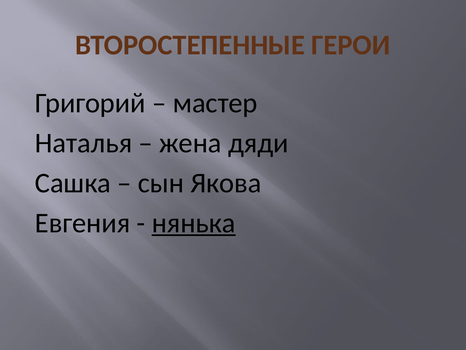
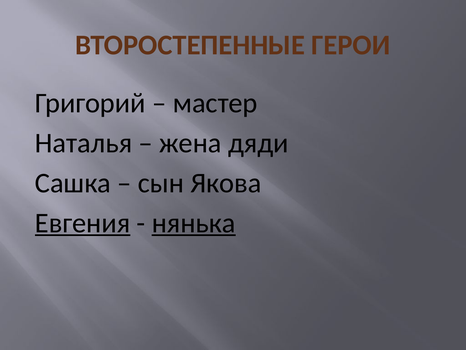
Евгения underline: none -> present (83, 223)
